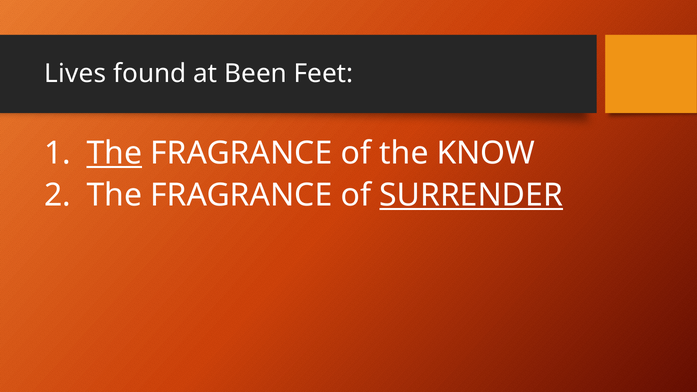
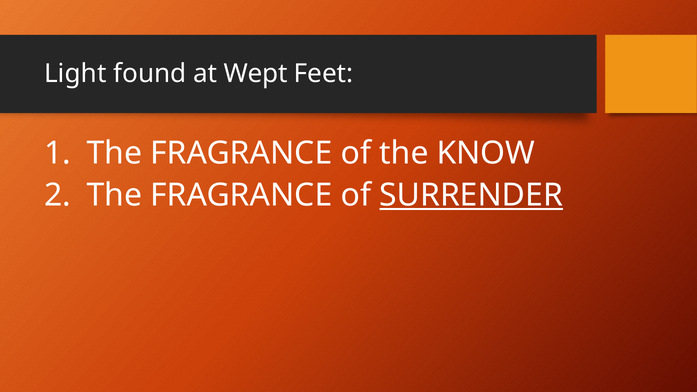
Lives: Lives -> Light (75, 74)
Been: Been -> Wept (256, 74)
The underline: present -> none (114, 153)
